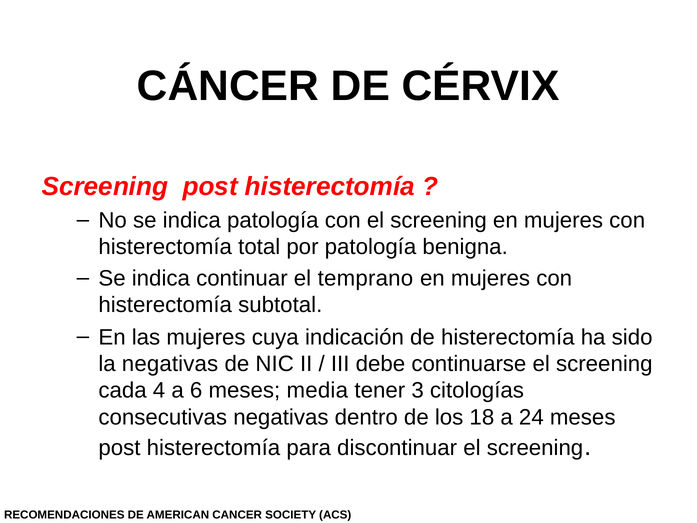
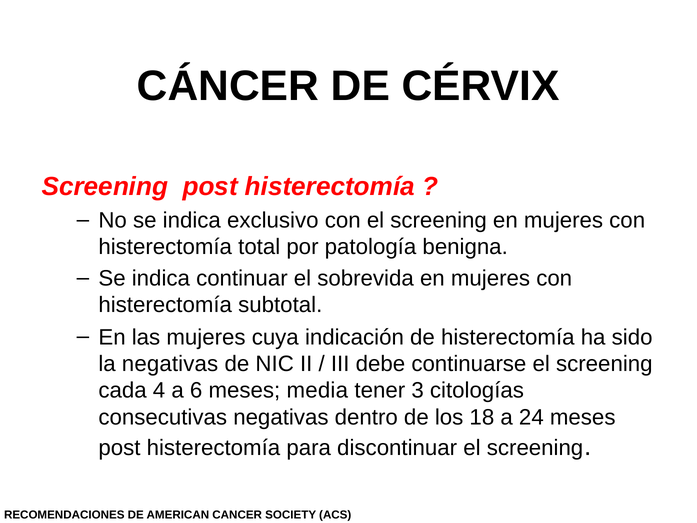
indica patología: patología -> exclusivo (273, 220)
temprano: temprano -> sobrevida (366, 278)
